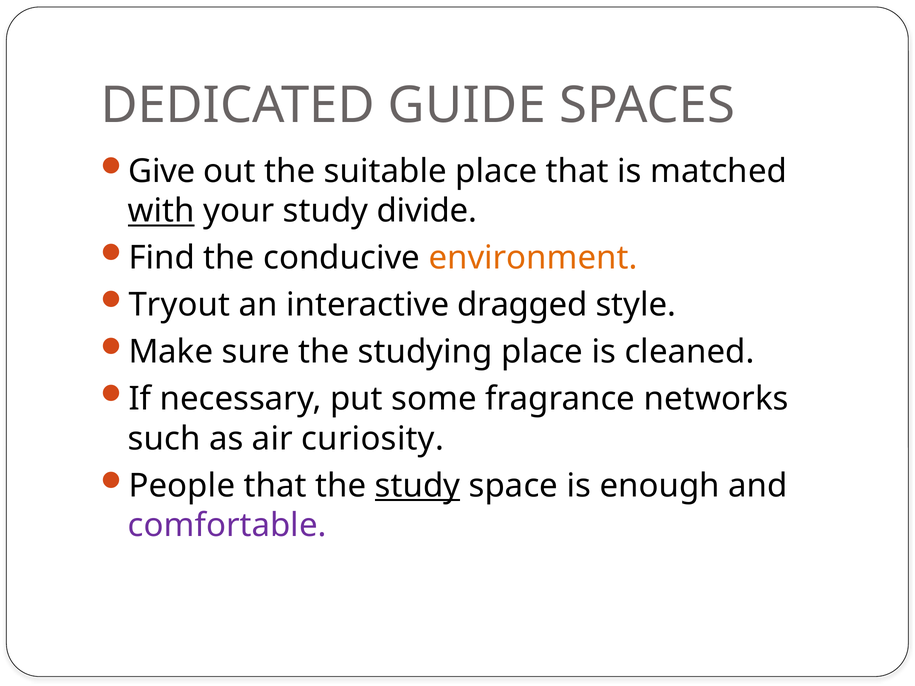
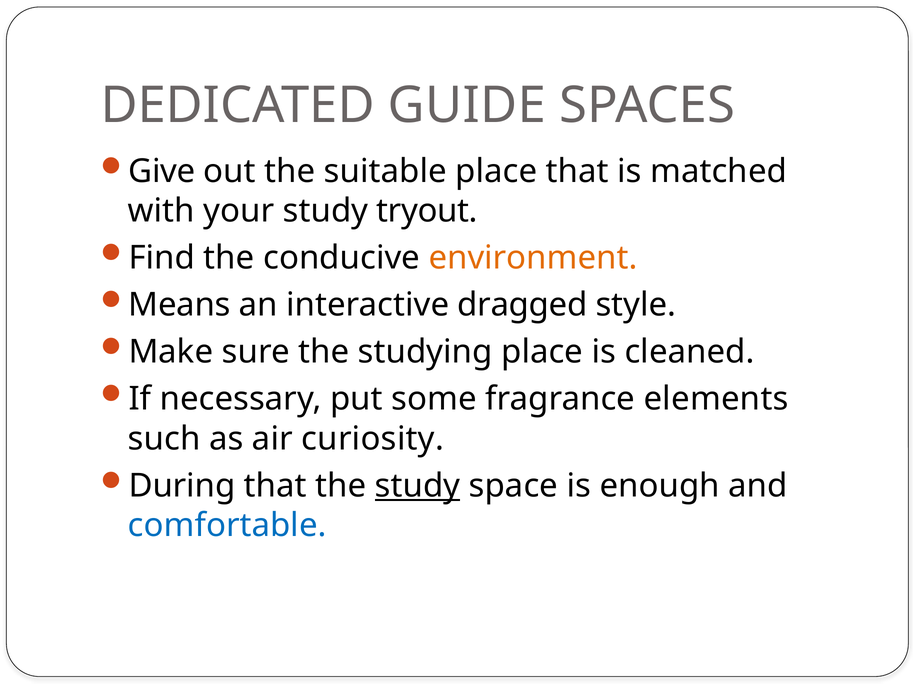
with underline: present -> none (161, 211)
divide: divide -> tryout (427, 211)
Tryout: Tryout -> Means (179, 305)
networks: networks -> elements (716, 399)
People: People -> During (182, 486)
comfortable colour: purple -> blue (227, 525)
